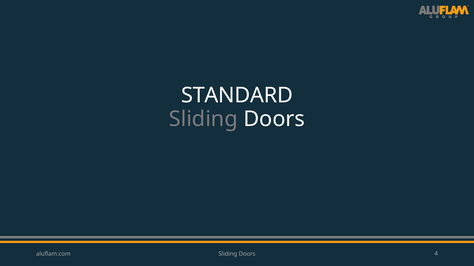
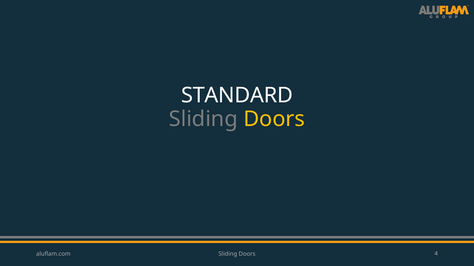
Doors colour: white -> yellow (274, 119)
